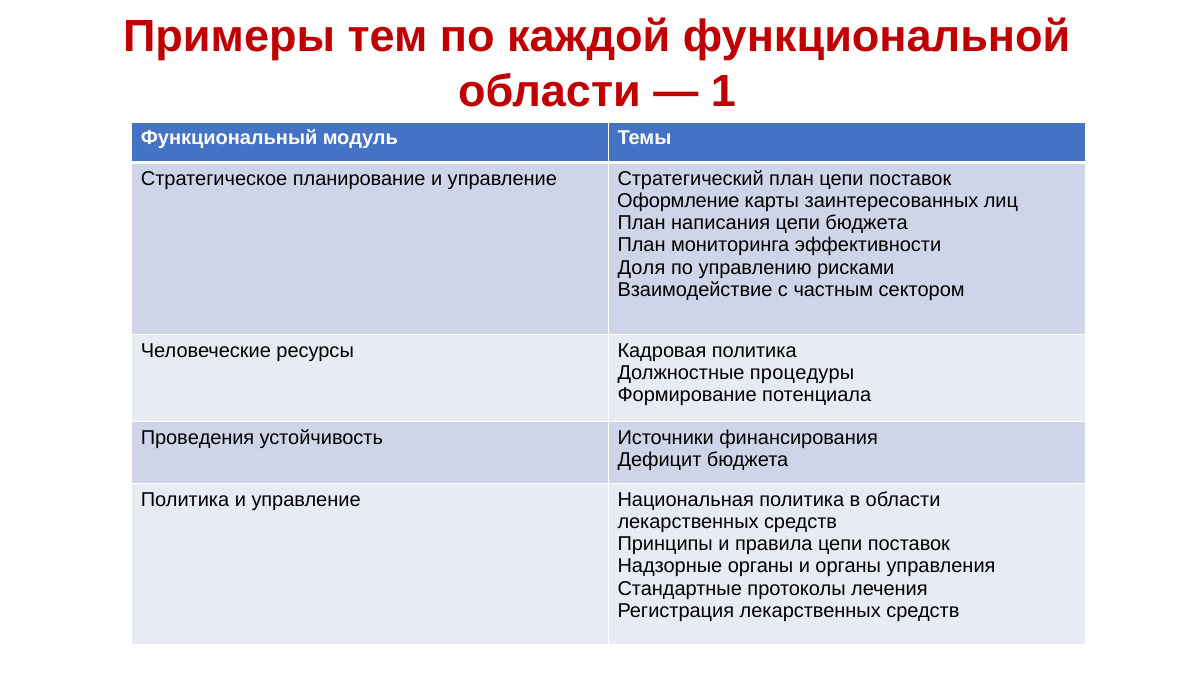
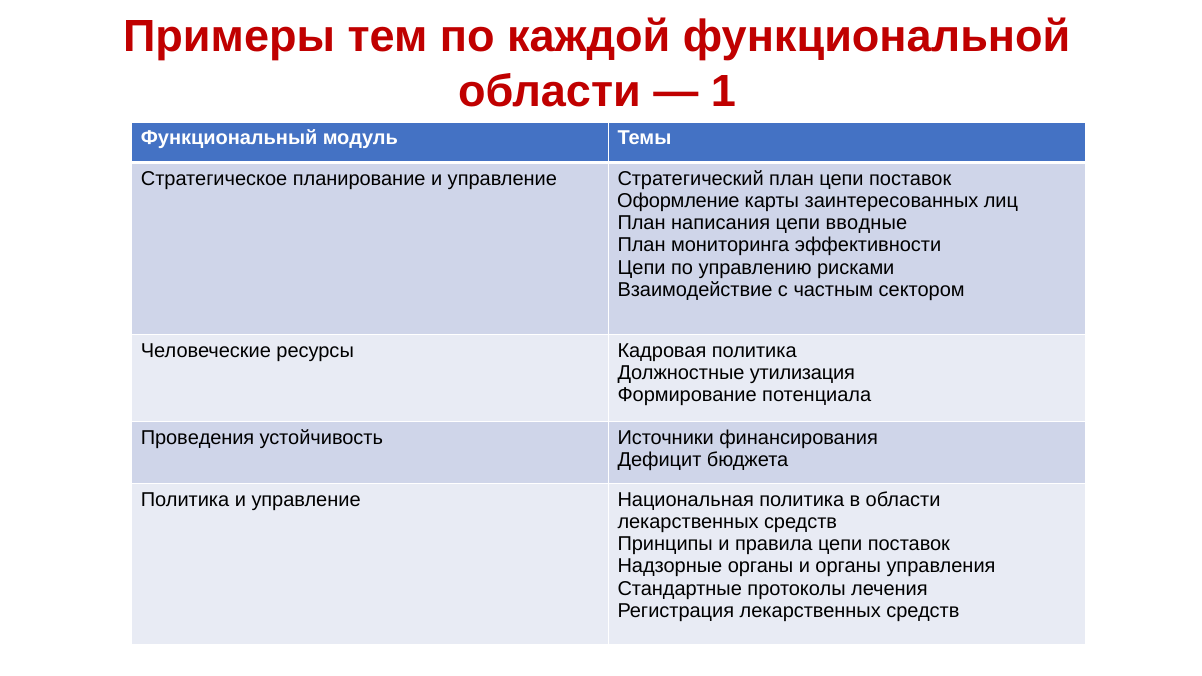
цепи бюджета: бюджета -> вводные (866, 223)
Доля: Доля -> Цепи (642, 267)
процедуры: процедуры -> утилизация (802, 373)
